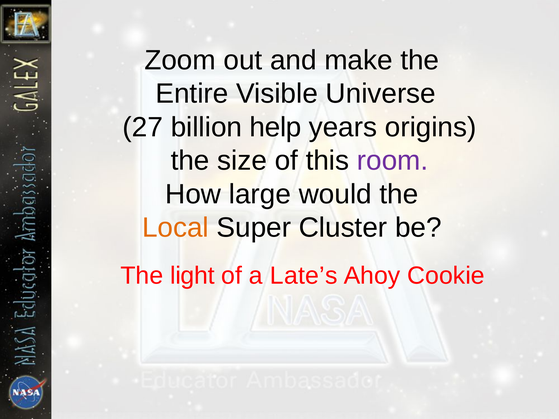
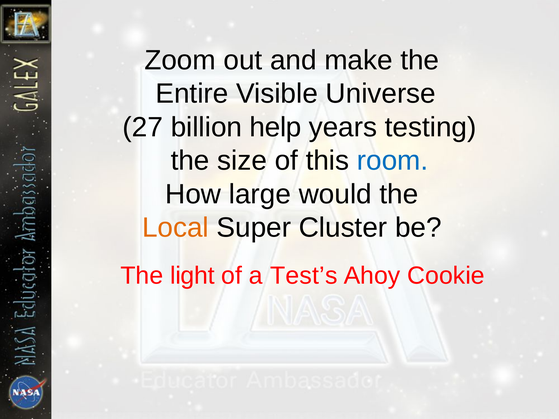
origins: origins -> testing (431, 127)
room colour: purple -> blue (393, 161)
Late’s: Late’s -> Test’s (304, 276)
